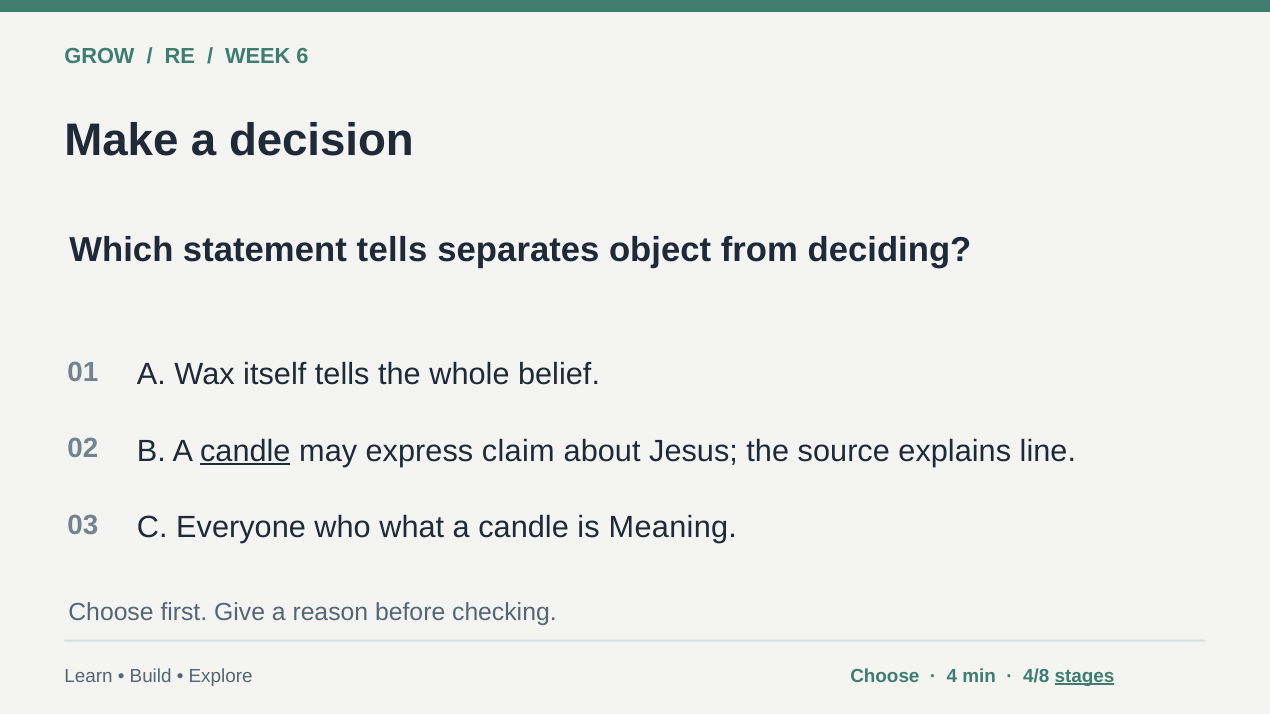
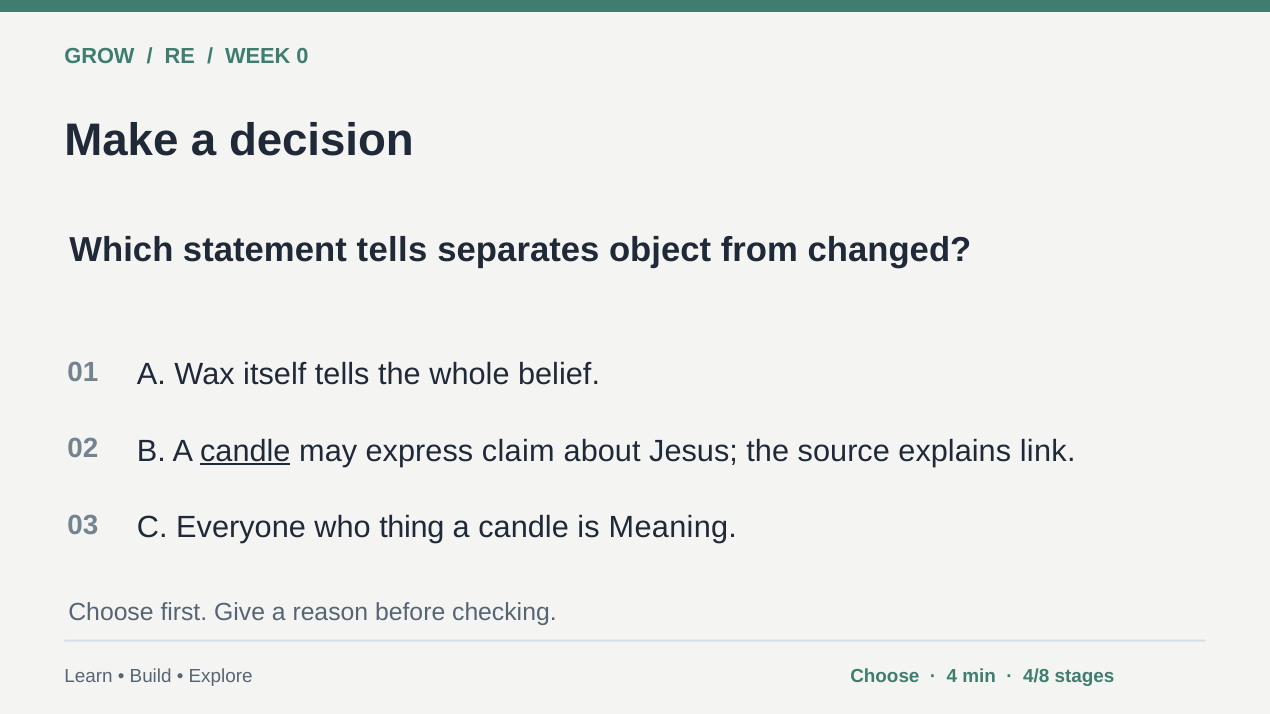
6: 6 -> 0 (302, 56)
deciding: deciding -> changed (889, 250)
line: line -> link (1048, 451)
what: what -> thing (412, 528)
stages underline: present -> none (1084, 676)
